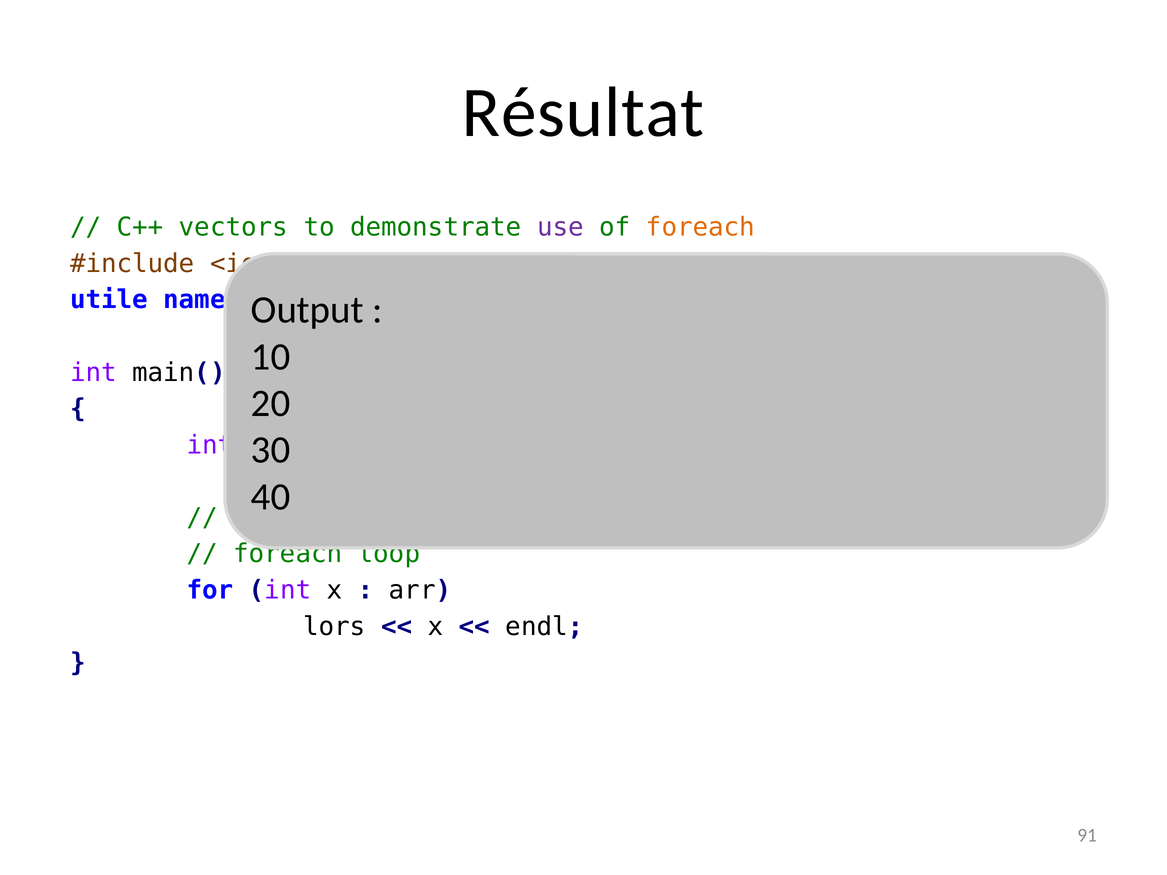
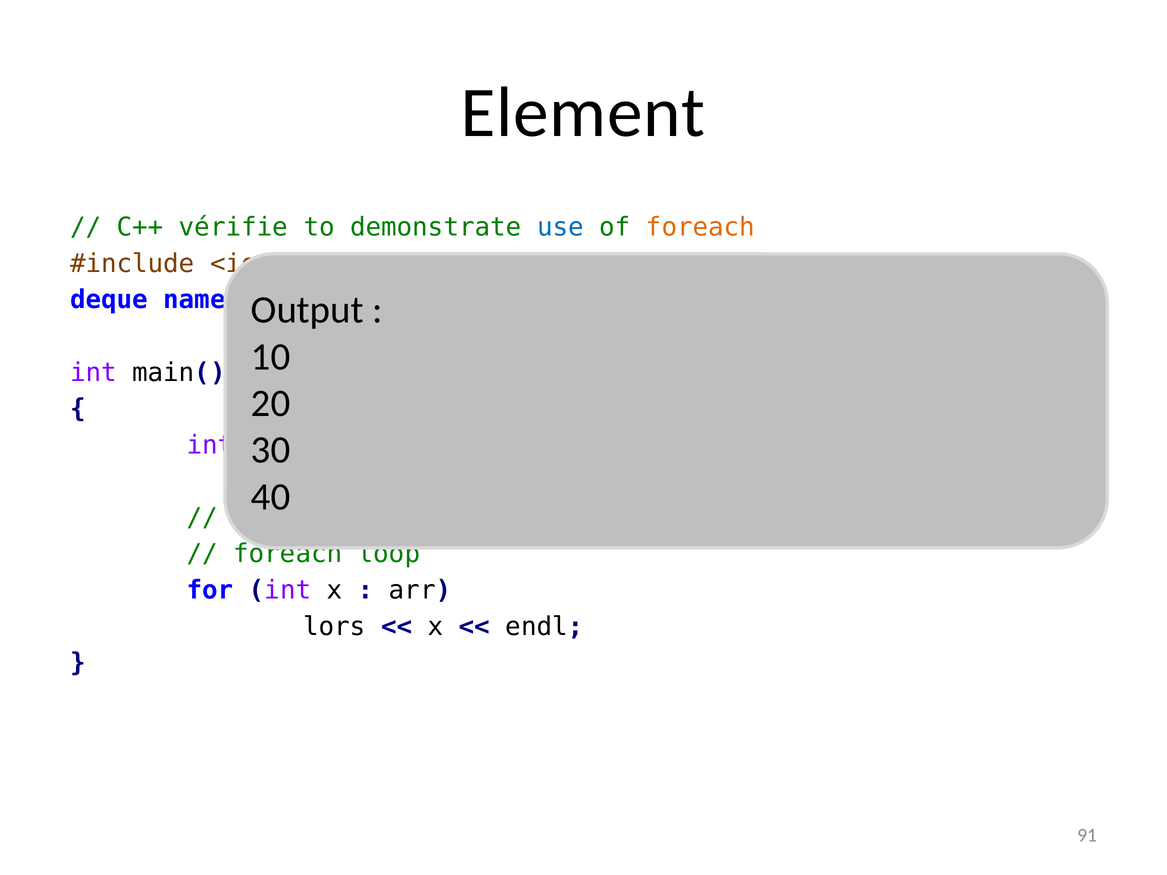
Résultat: Résultat -> Element (583, 113)
vectors: vectors -> vérifie (233, 227)
use colour: purple -> blue (560, 227)
utile: utile -> deque (109, 300)
